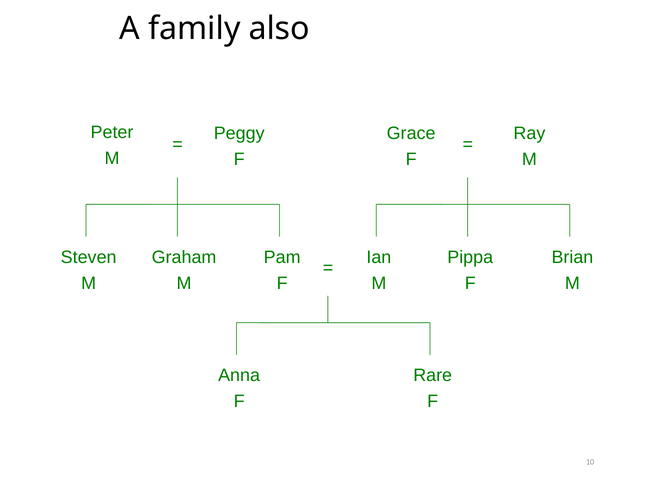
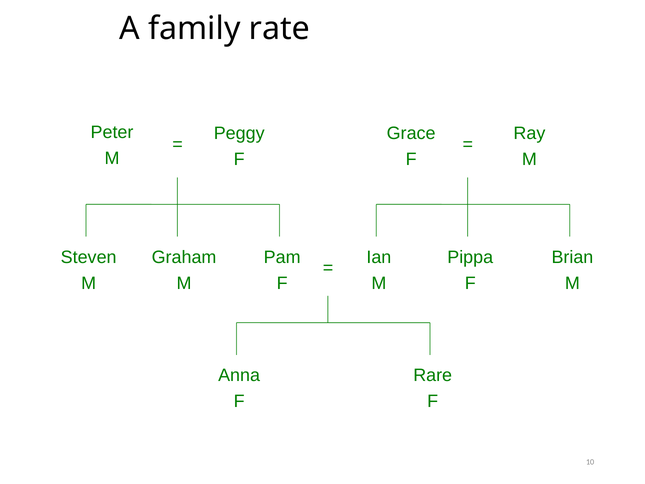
also: also -> rate (279, 29)
